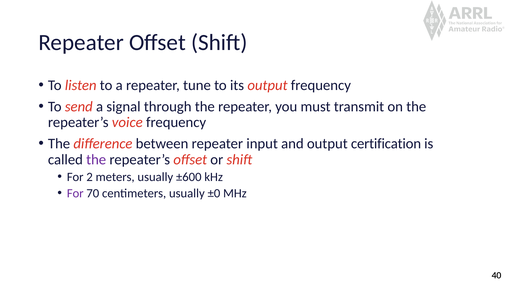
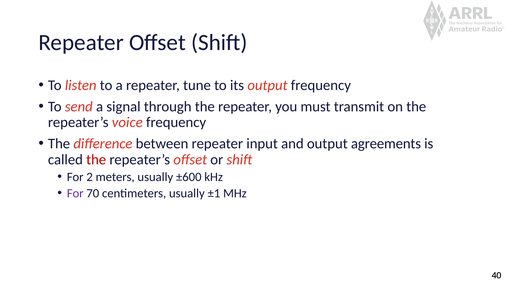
certification: certification -> agreements (386, 144)
the colour: purple -> red (96, 160)
±0: ±0 -> ±1 (214, 193)
